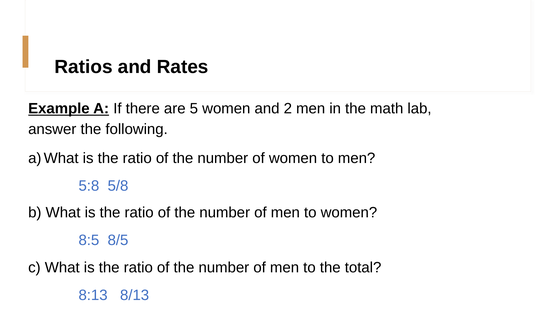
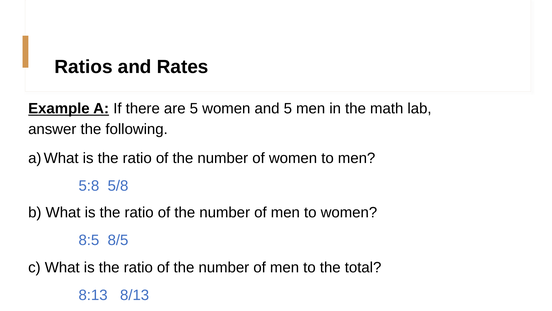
and 2: 2 -> 5 (288, 108)
